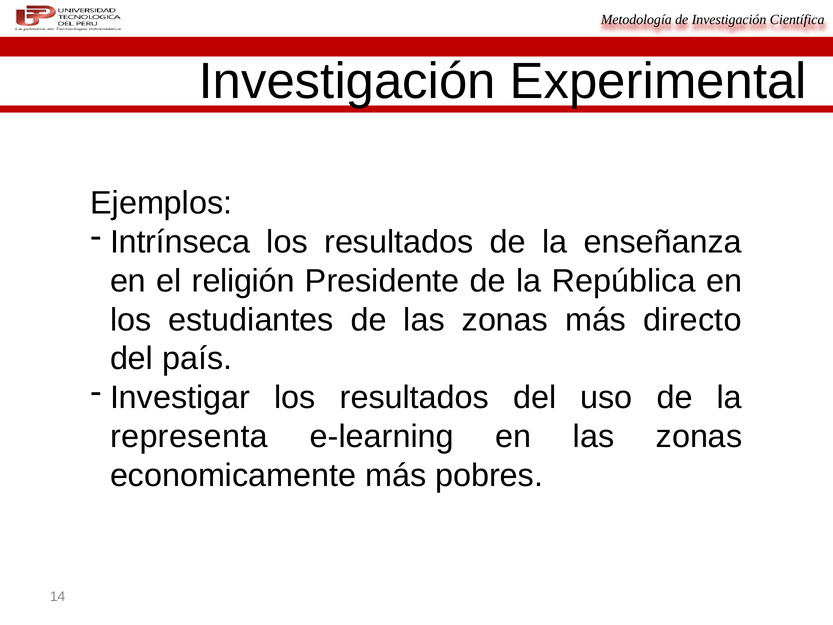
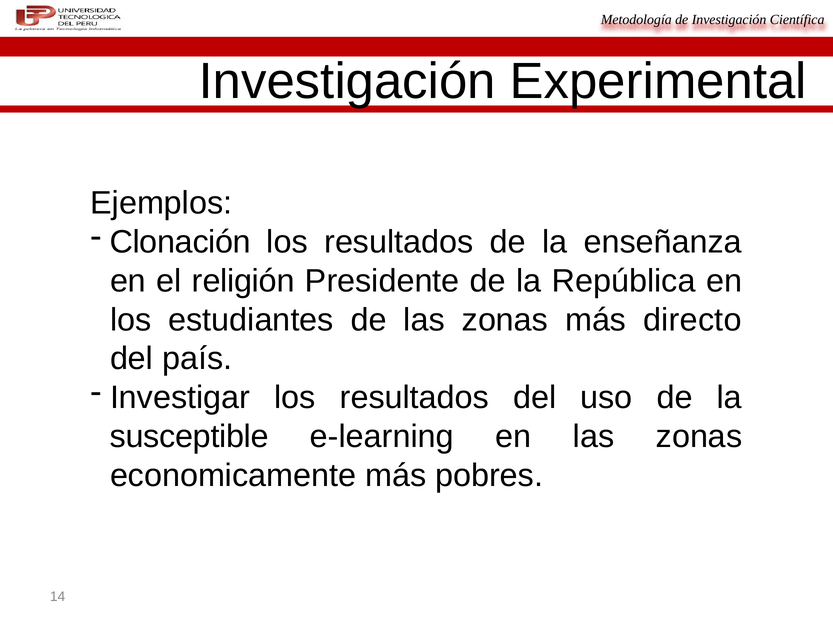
Intrínseca: Intrínseca -> Clonación (180, 242)
representa: representa -> susceptible (189, 436)
